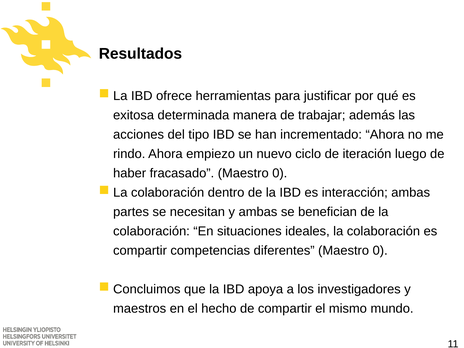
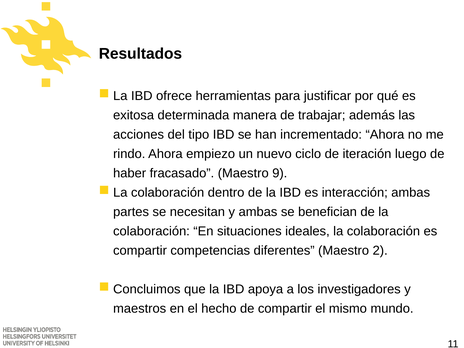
fracasado Maestro 0: 0 -> 9 (280, 173)
diferentes Maestro 0: 0 -> 2 (380, 251)
